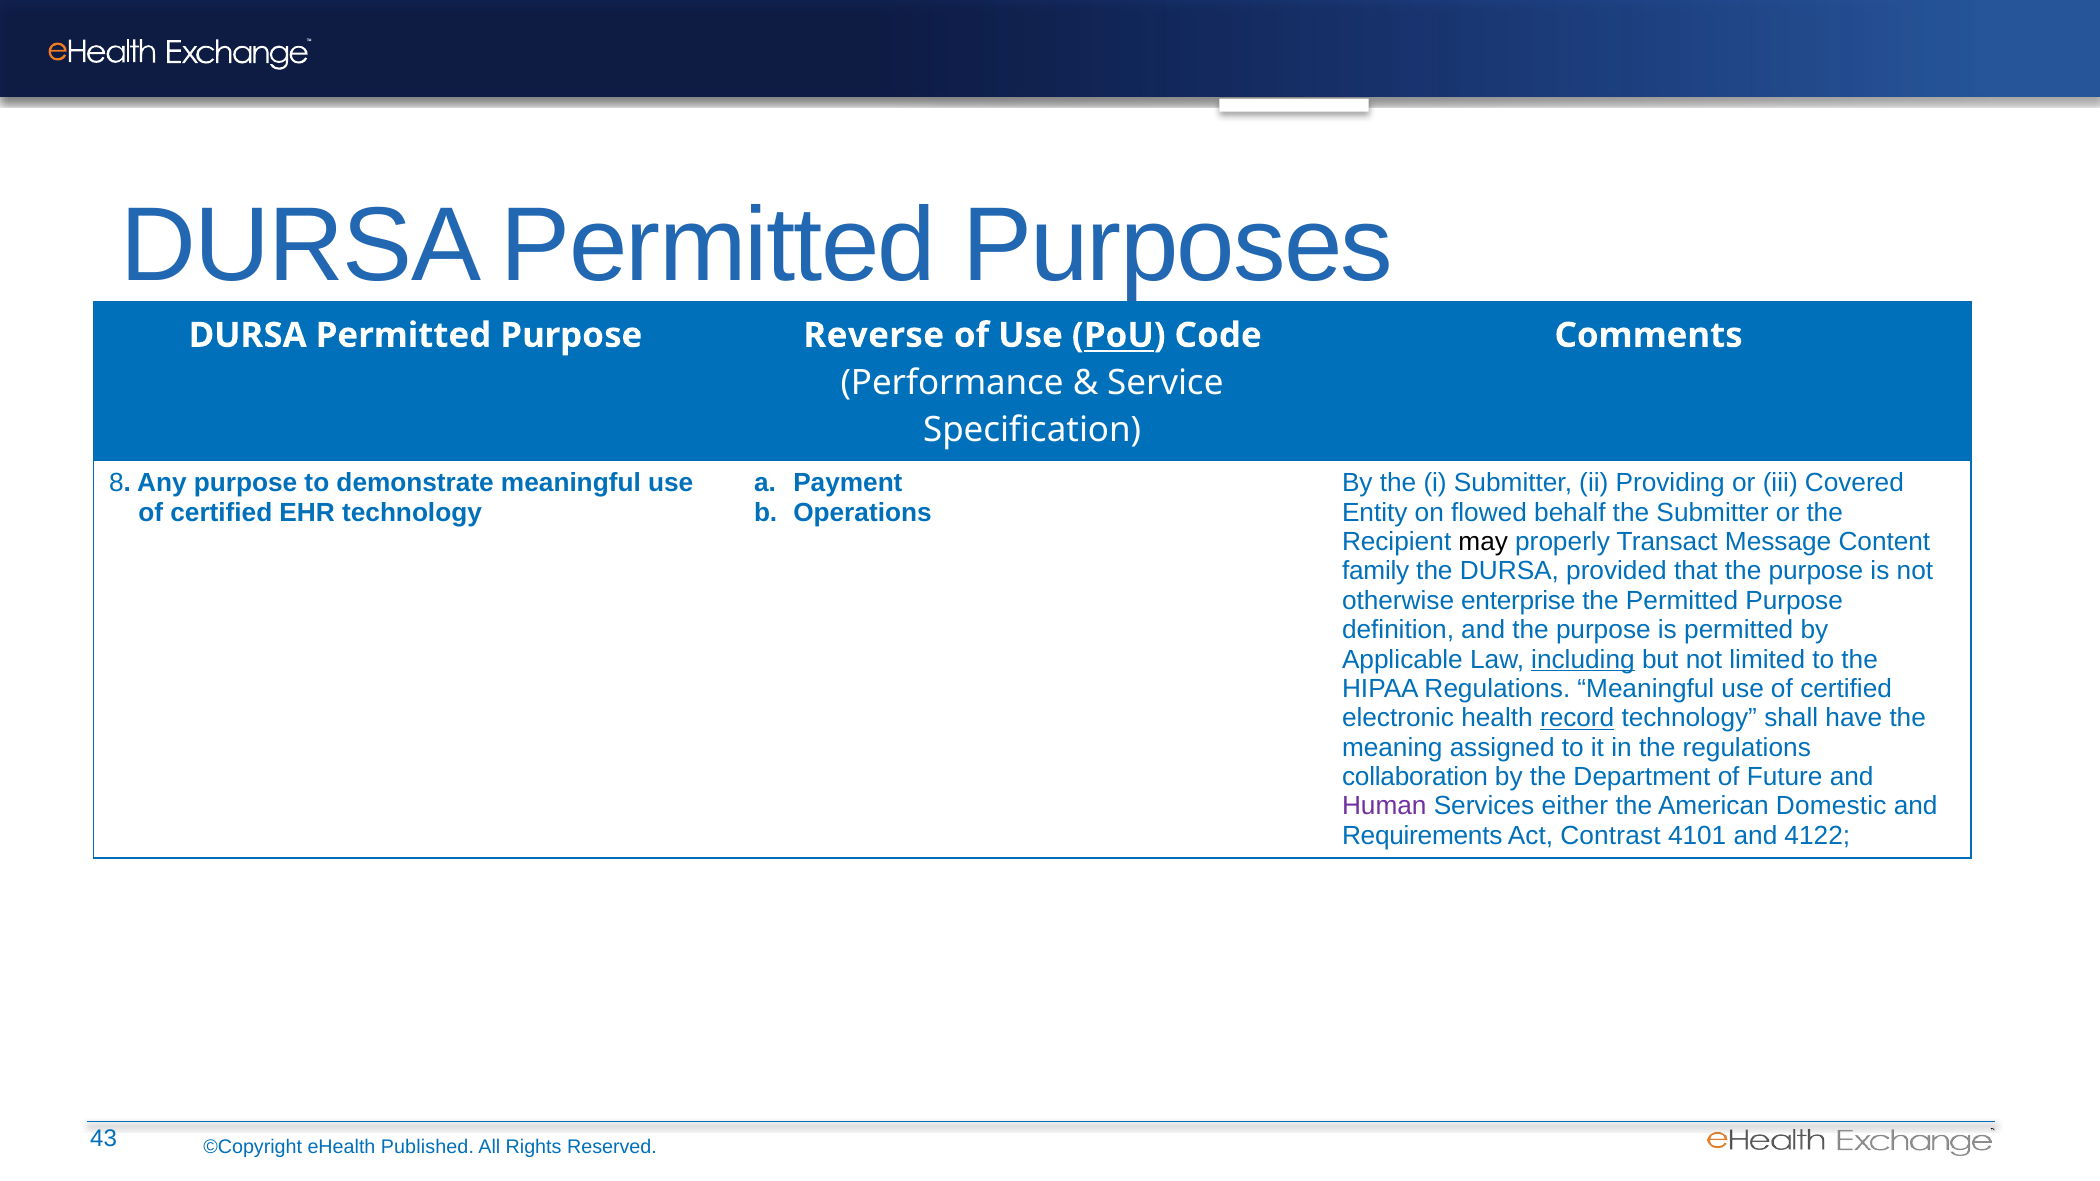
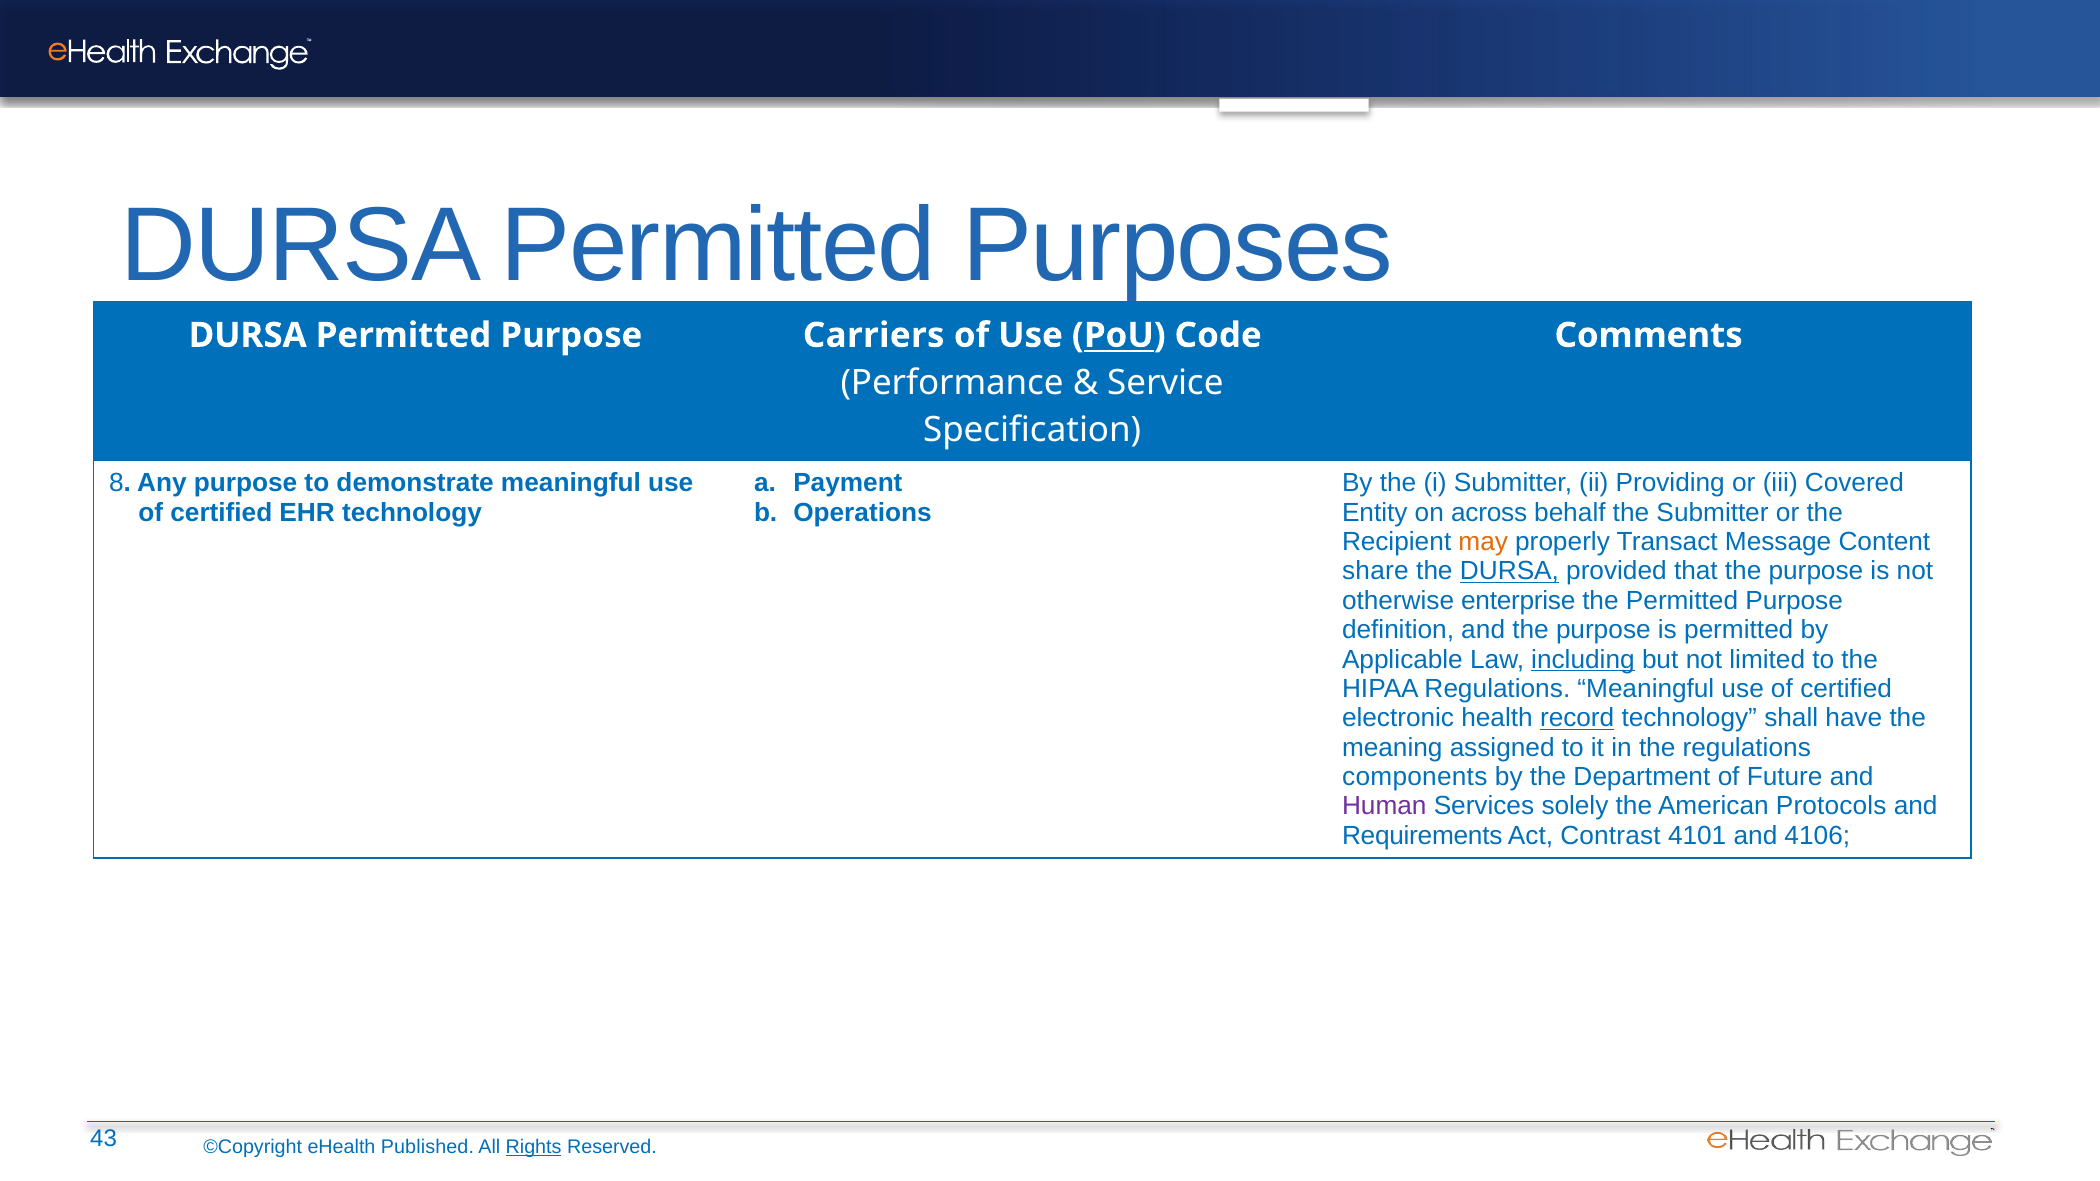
Reverse: Reverse -> Carriers (874, 335)
flowed: flowed -> across (1489, 513)
may colour: black -> orange (1483, 542)
family: family -> share (1375, 571)
DURSA underline: none -> present (1509, 571)
collaboration: collaboration -> components (1415, 777)
either: either -> solely (1575, 806)
Domestic: Domestic -> Protocols (1831, 806)
4122: 4122 -> 4106 (1817, 836)
Rights underline: none -> present (534, 1147)
